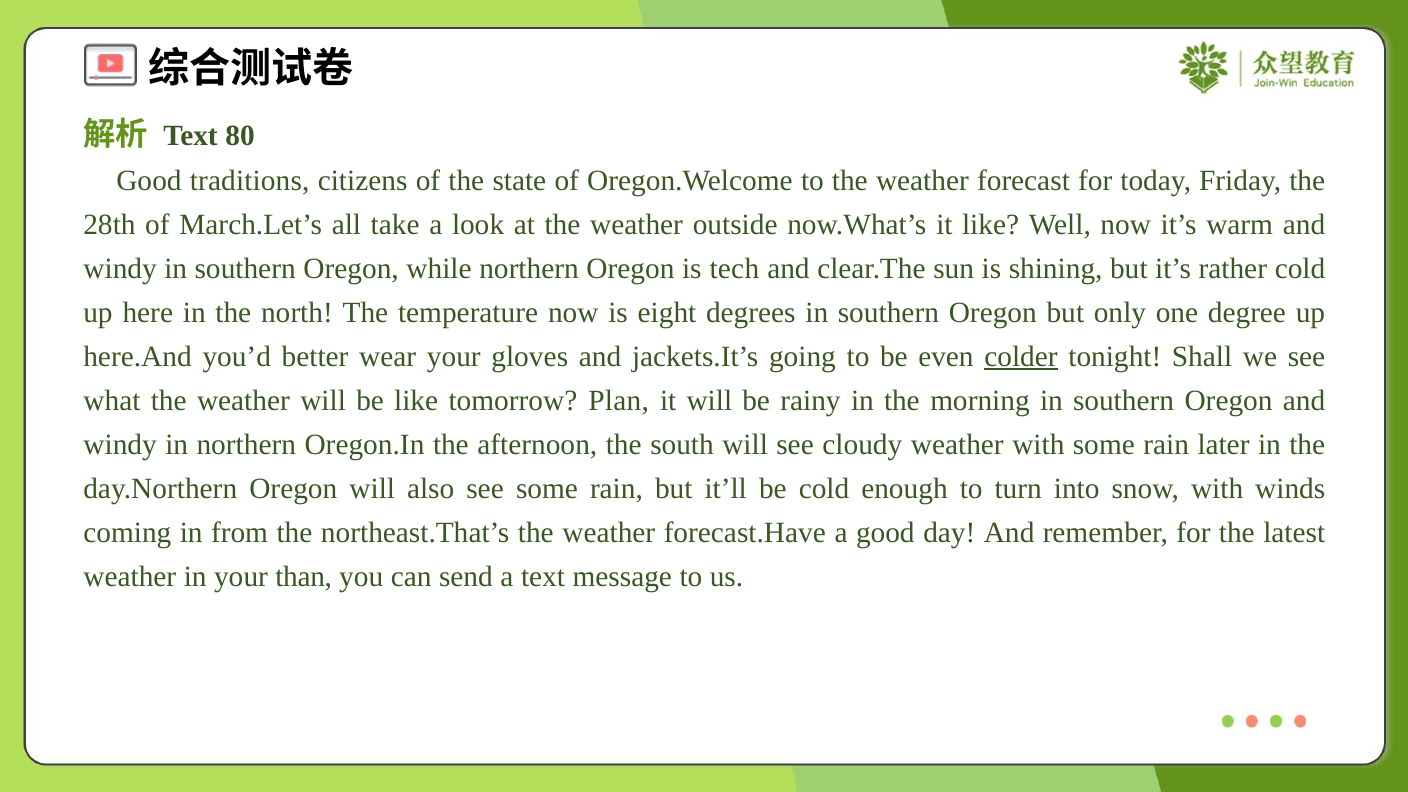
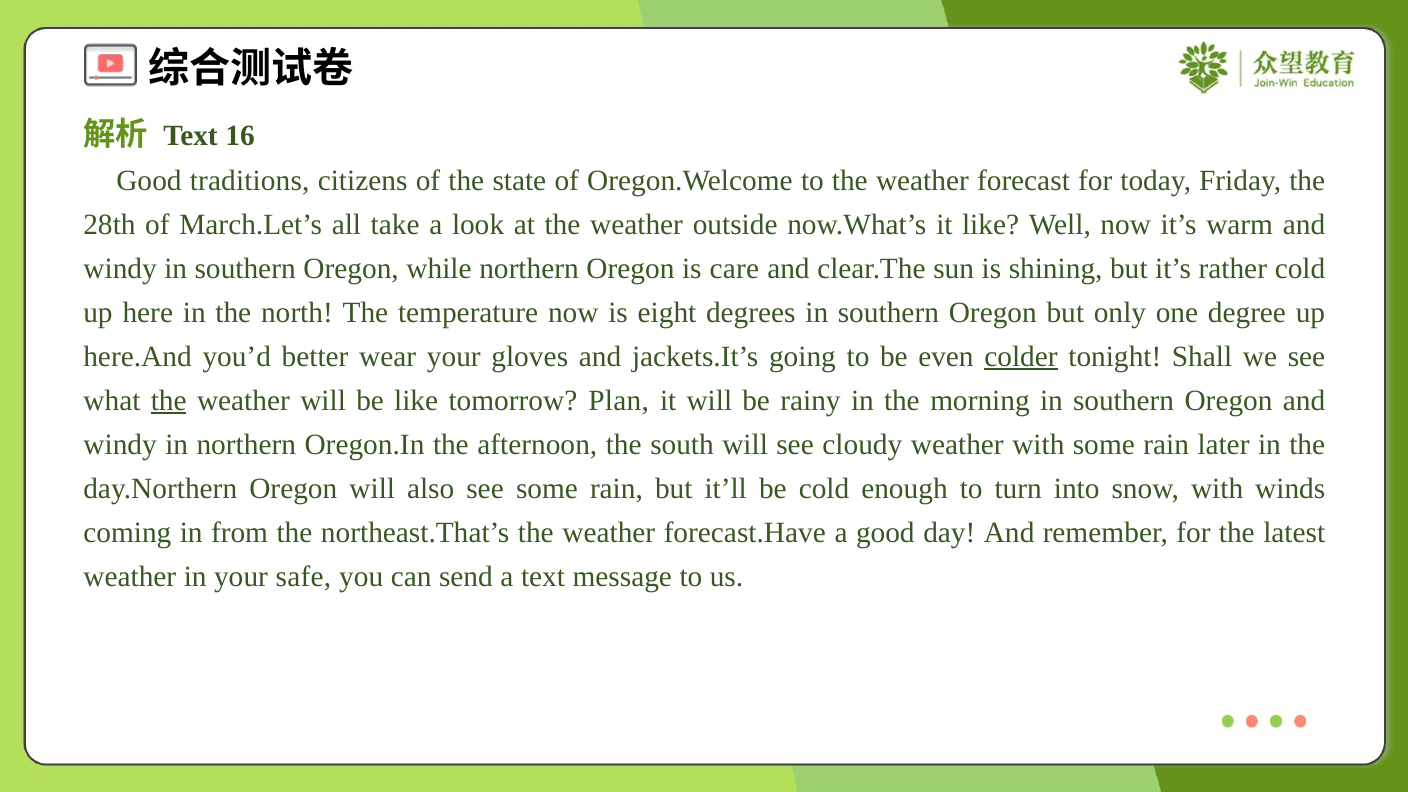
80: 80 -> 16 (240, 136)
tech: tech -> care (734, 269)
the underline: none -> present (169, 401)
than: than -> safe (303, 577)
